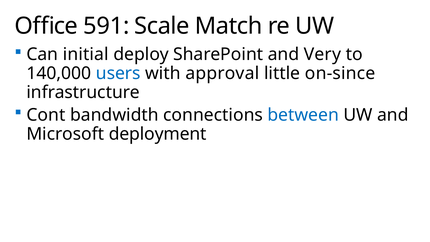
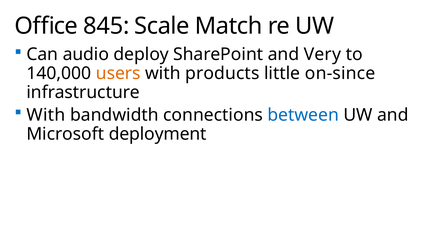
591: 591 -> 845 (106, 26)
initial: initial -> audio (86, 54)
users colour: blue -> orange (118, 73)
approval: approval -> products (222, 73)
Cont: Cont -> With (46, 115)
